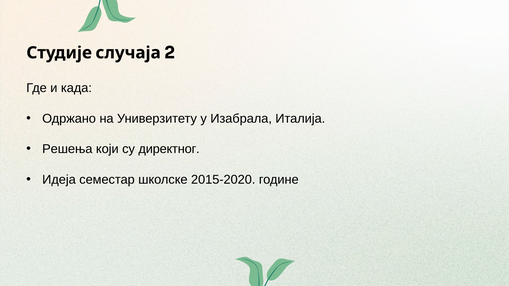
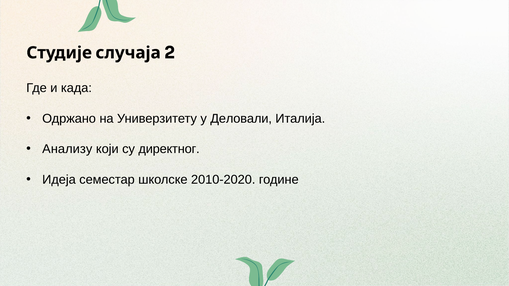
Изабрала: Изабрала -> Деловали (241, 119)
Решења: Решења -> Анализу (67, 149)
2015-2020: 2015-2020 -> 2010-2020 (223, 180)
